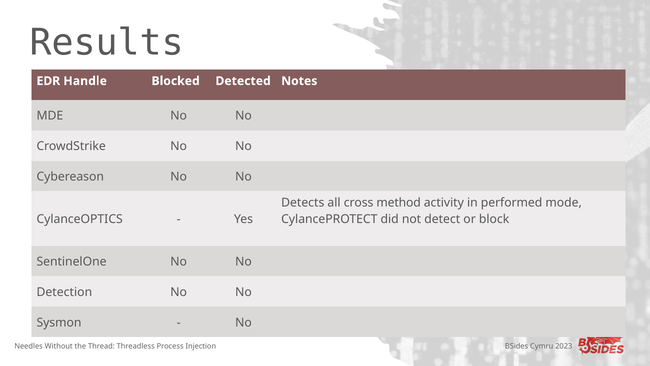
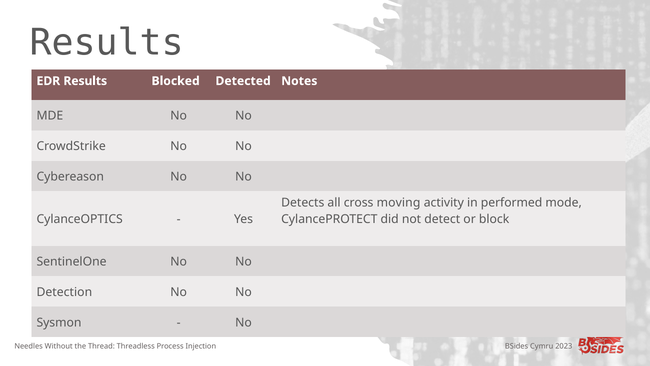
EDR Handle: Handle -> Results (85, 81)
method: method -> moving (399, 202)
